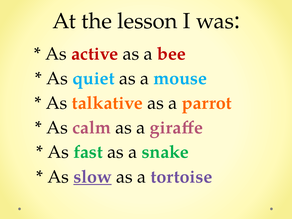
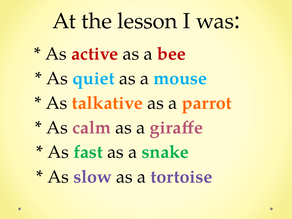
slow underline: present -> none (93, 177)
